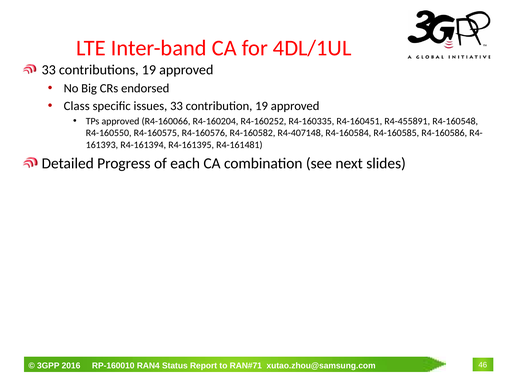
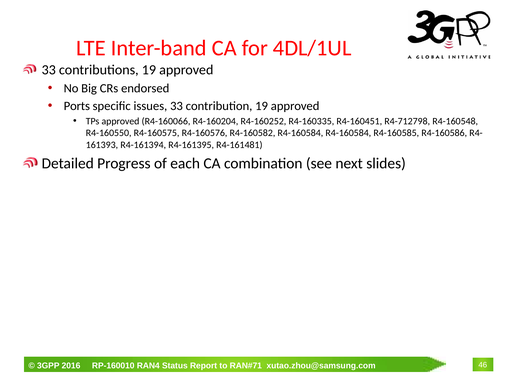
Class: Class -> Ports (77, 106)
R4-455891: R4-455891 -> R4-712798 (407, 121)
R4-160582 R4-407148: R4-407148 -> R4-160584 (300, 133)
